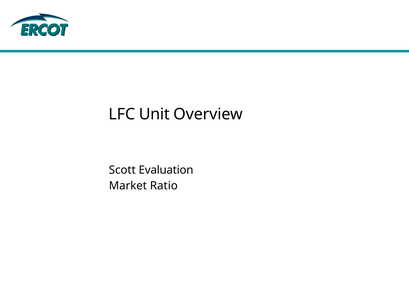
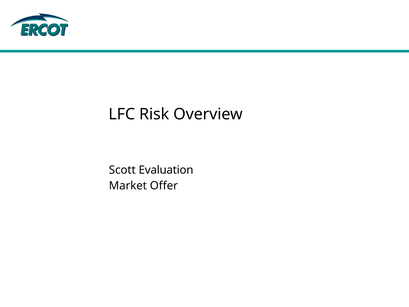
Unit: Unit -> Risk (154, 114)
Ratio: Ratio -> Offer (164, 186)
